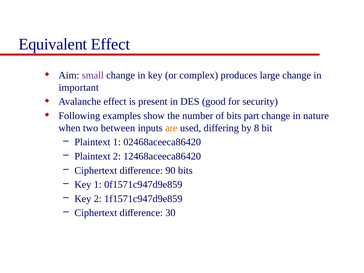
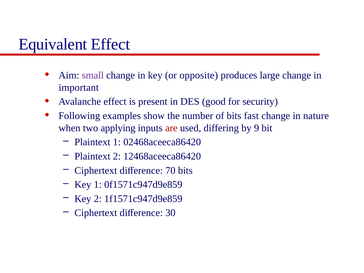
complex: complex -> opposite (199, 75)
part: part -> fast (251, 116)
between: between -> applying (118, 128)
are colour: orange -> red (171, 128)
8: 8 -> 9 (257, 128)
90: 90 -> 70 (170, 170)
